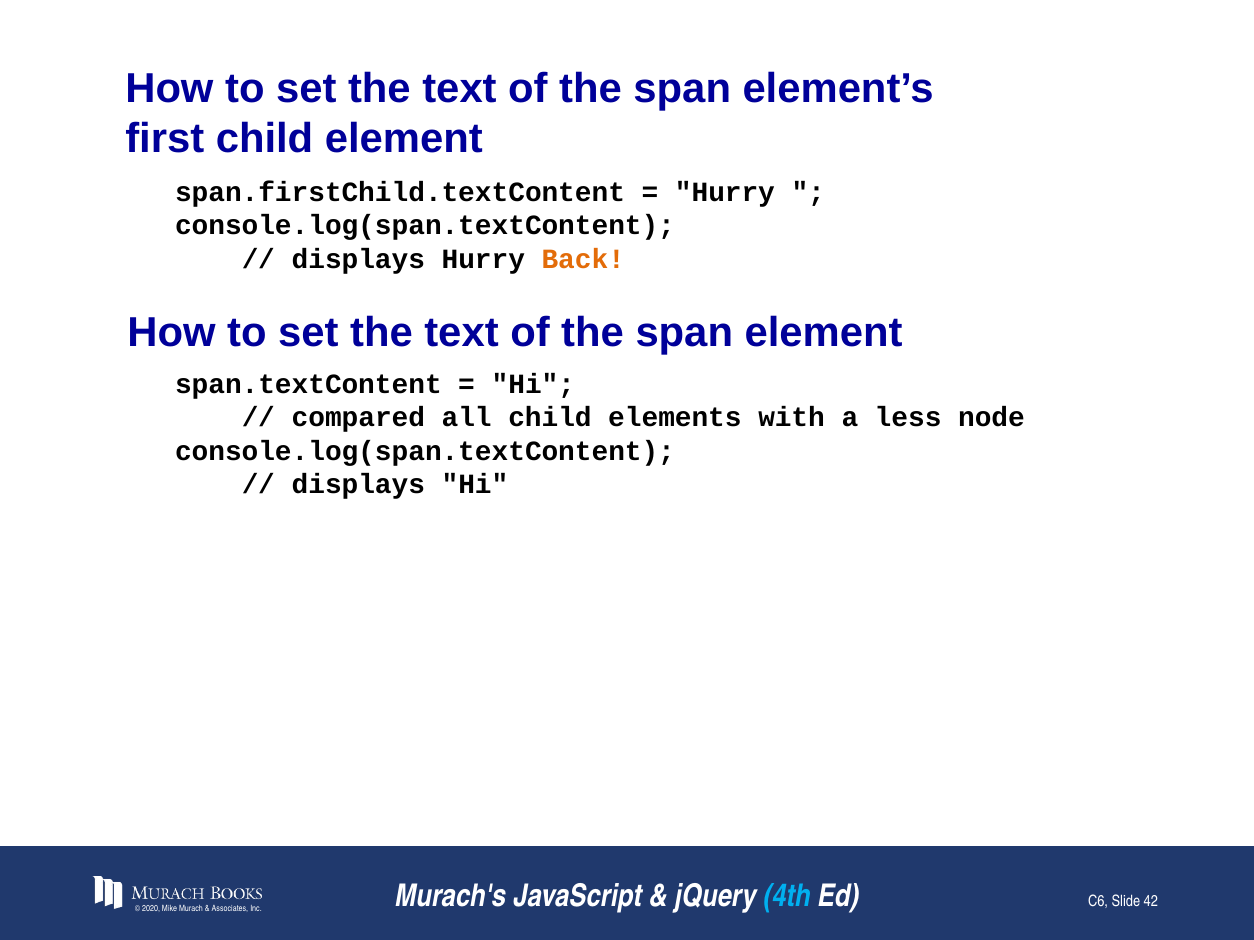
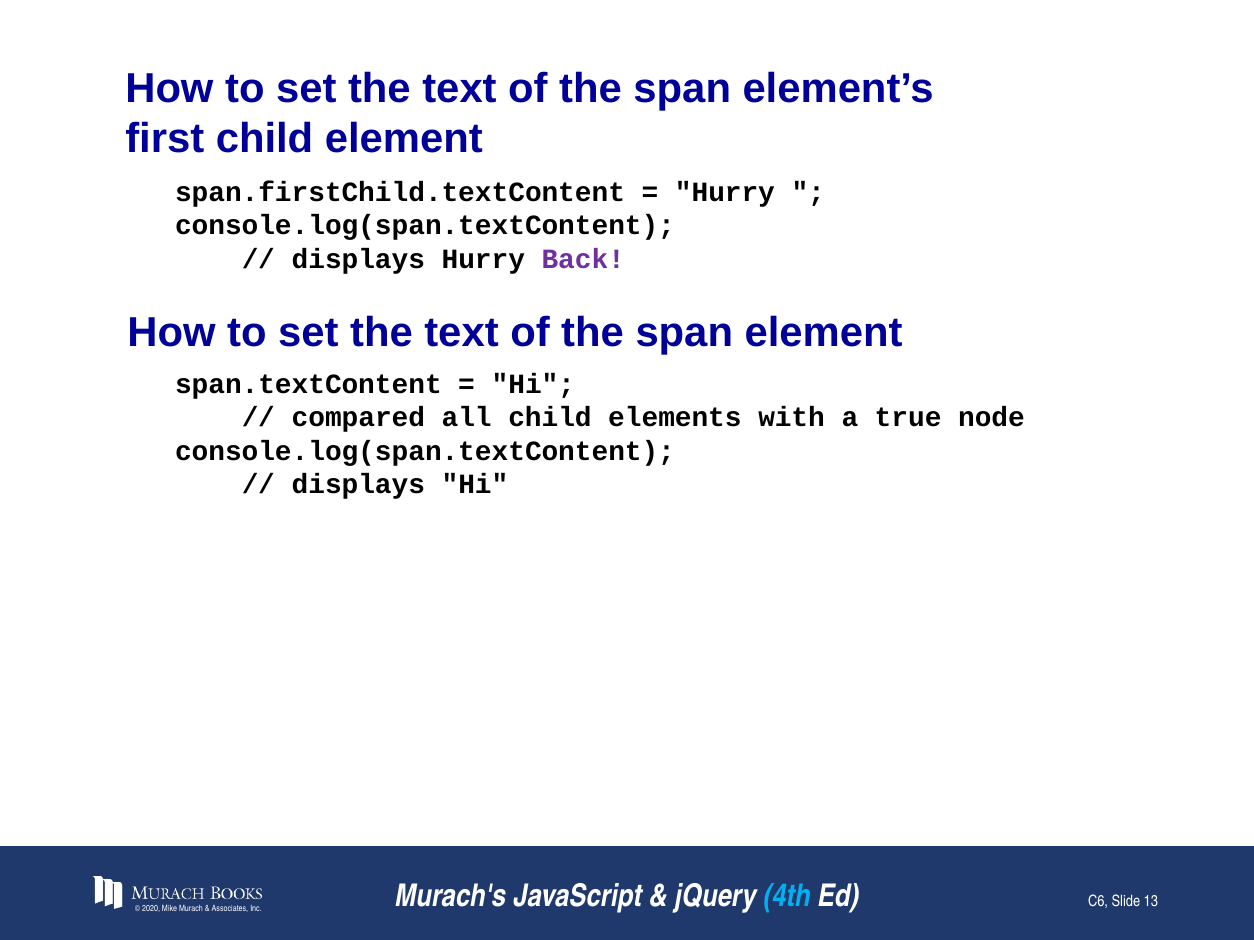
Back colour: orange -> purple (583, 259)
less: less -> true (908, 418)
42: 42 -> 13 (1151, 902)
